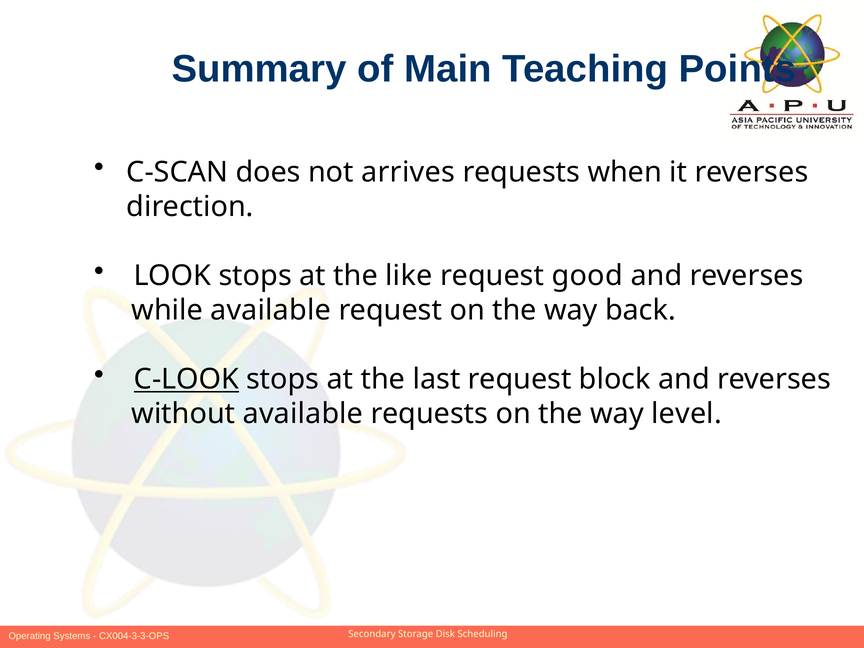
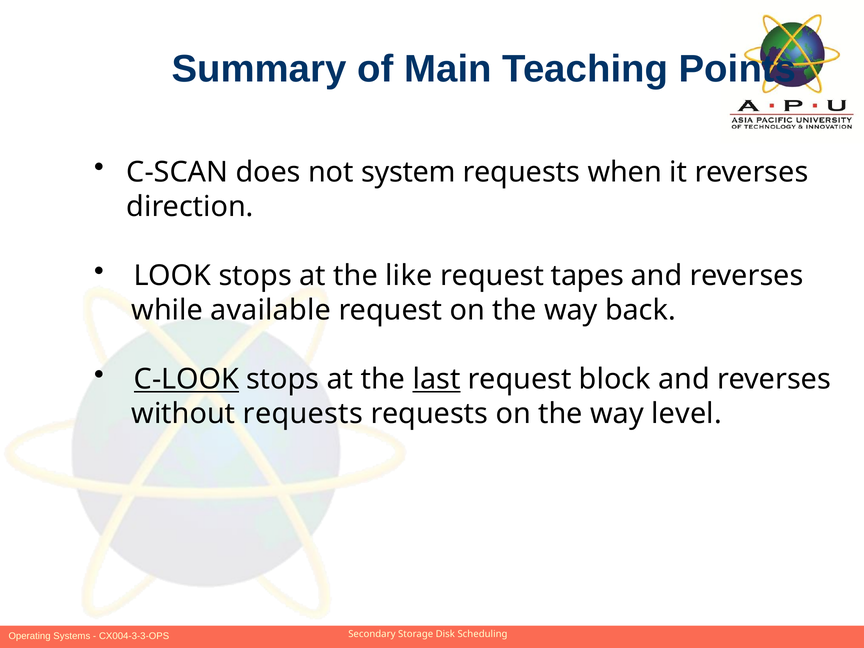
arrives: arrives -> system (408, 172)
good: good -> tapes (588, 276)
last underline: none -> present (437, 379)
without available: available -> requests (303, 414)
